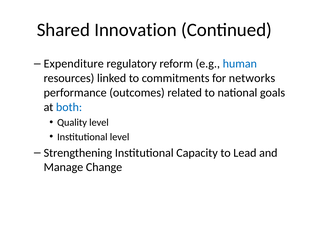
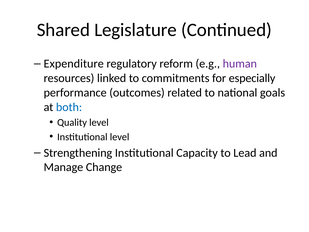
Innovation: Innovation -> Legislature (136, 30)
human colour: blue -> purple (240, 64)
networks: networks -> especially (252, 78)
